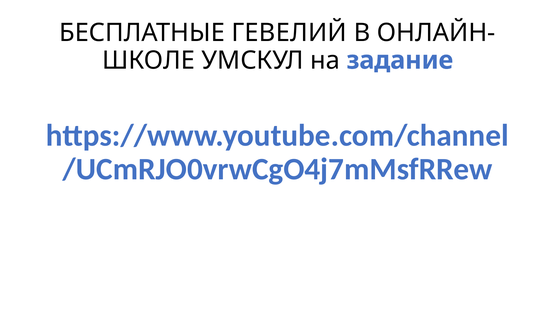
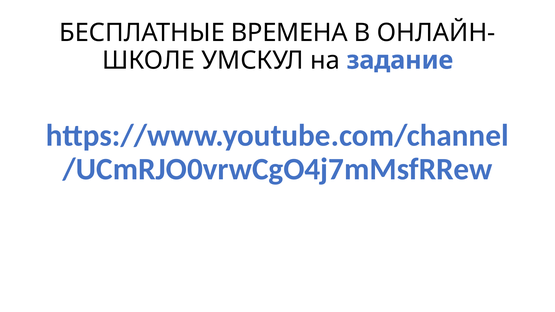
ГЕВЕЛИЙ: ГЕВЕЛИЙ -> ВРЕМЕНА (289, 33)
